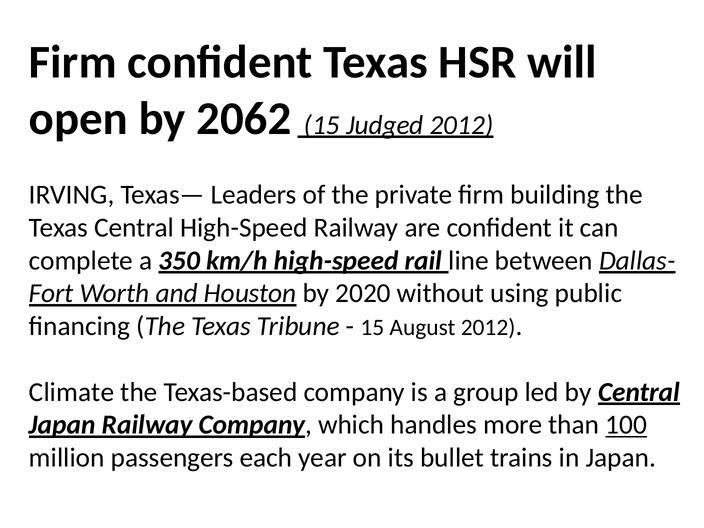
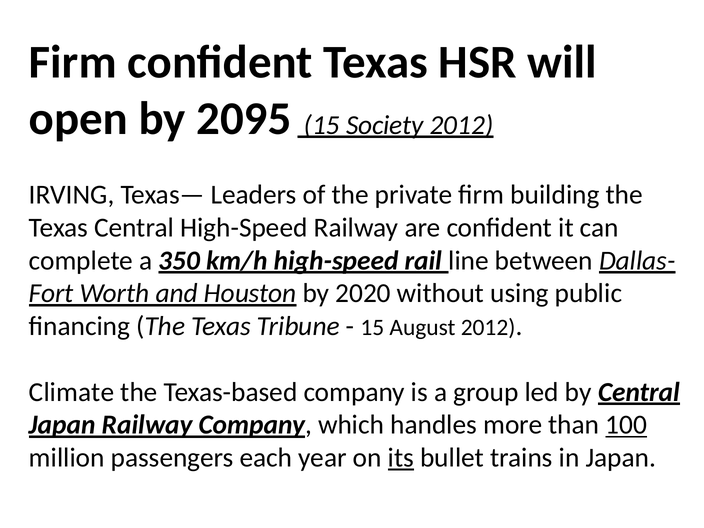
2062: 2062 -> 2095 (244, 119)
Judged: Judged -> Society (385, 125)
its underline: none -> present (401, 458)
